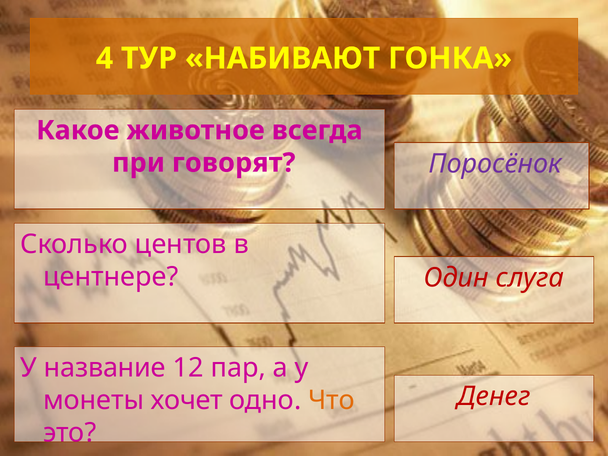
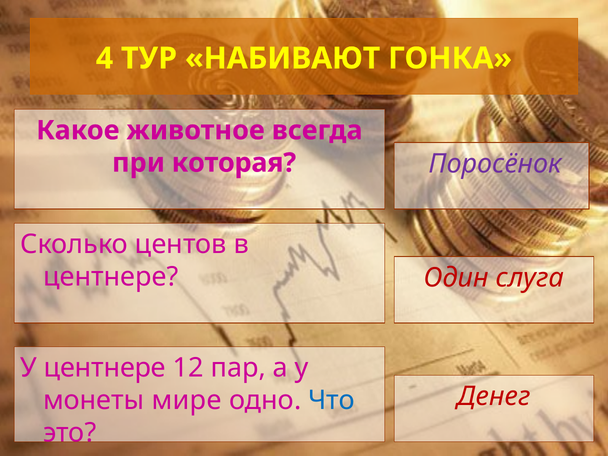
говорят: говорят -> которая (234, 163)
У название: название -> центнере (105, 368)
хочет: хочет -> мире (187, 400)
Что colour: orange -> blue (332, 400)
